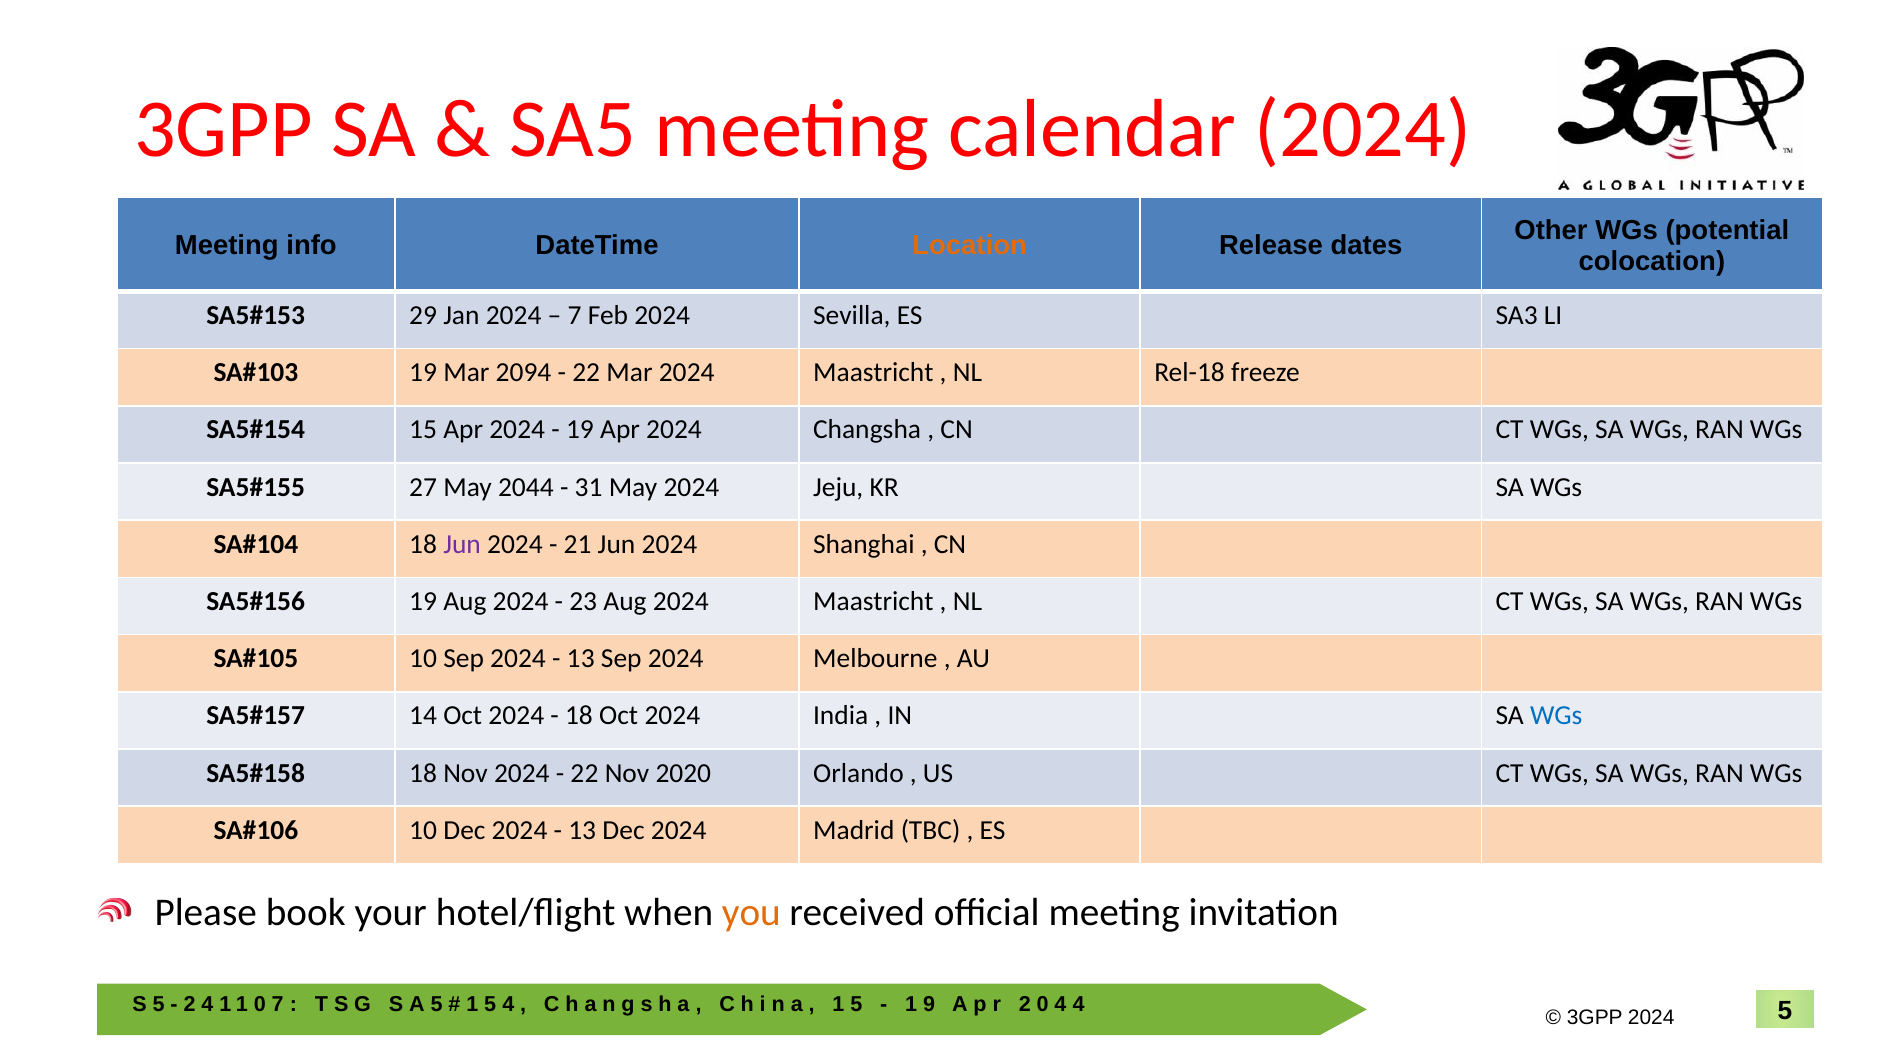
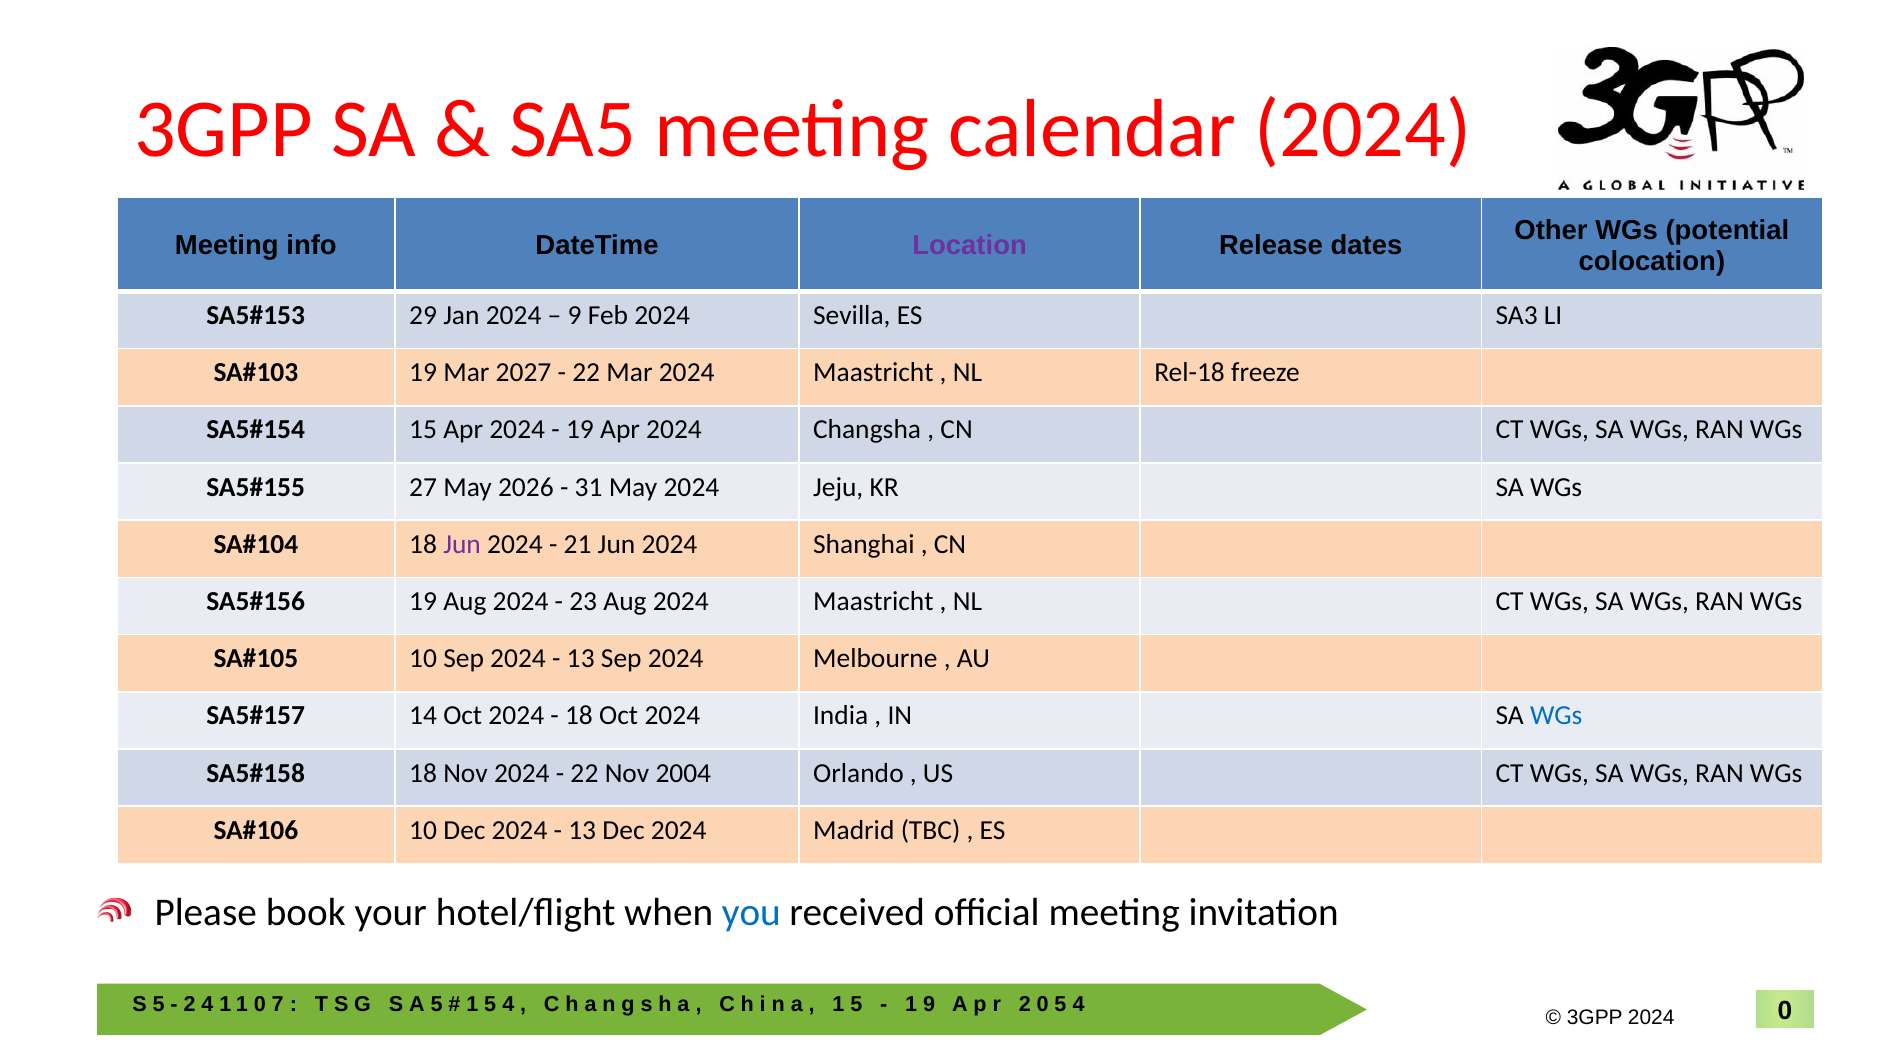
Location colour: orange -> purple (970, 246)
7: 7 -> 9 (575, 316)
2094: 2094 -> 2027 (524, 373)
2044: 2044 -> 2026 (526, 487)
2020: 2020 -> 2004 (683, 774)
you colour: orange -> blue (751, 913)
4: 4 -> 5 (1060, 1005)
2024 5: 5 -> 0 (1785, 1011)
